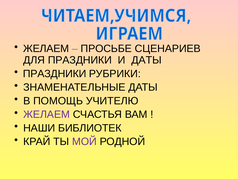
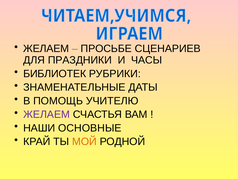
И ДАТЫ: ДАТЫ -> ЧАСЫ (147, 60)
ПРАЗДНИКИ: ПРАЗДНИКИ -> БИБЛИОТЕК (55, 73)
БИБЛИОТЕК: БИБЛИОТЕК -> ОСНОВНЫЕ (90, 128)
МОЙ colour: purple -> orange (84, 141)
